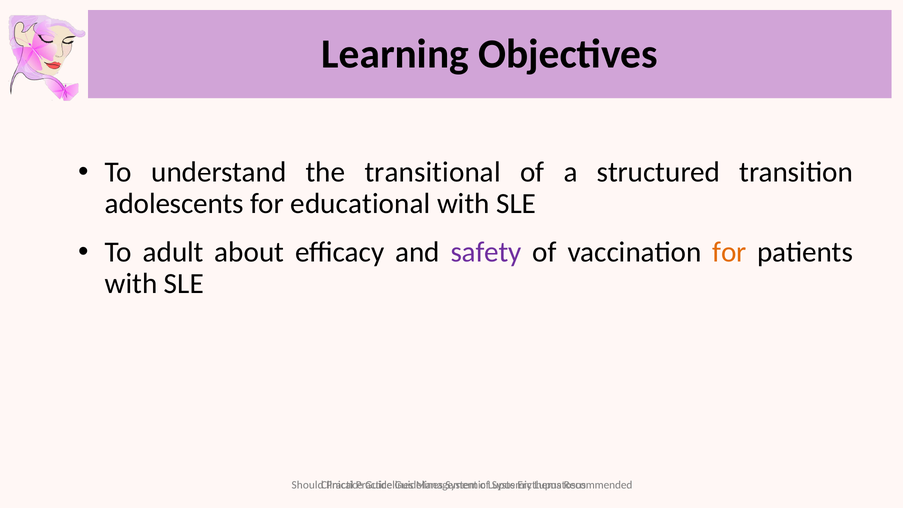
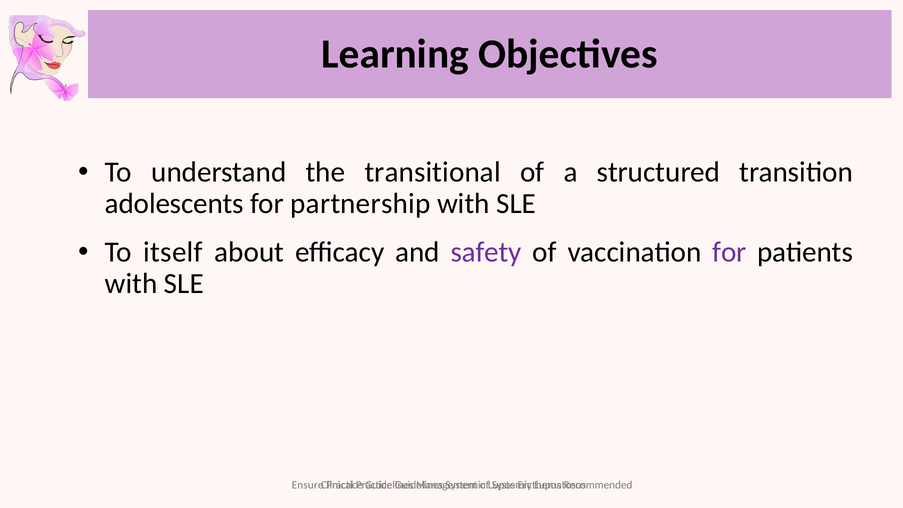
educational: educational -> partnership (360, 204)
adult: adult -> itself (173, 252)
for colour: orange -> purple (729, 252)
Should: Should -> Ensure (308, 485)
